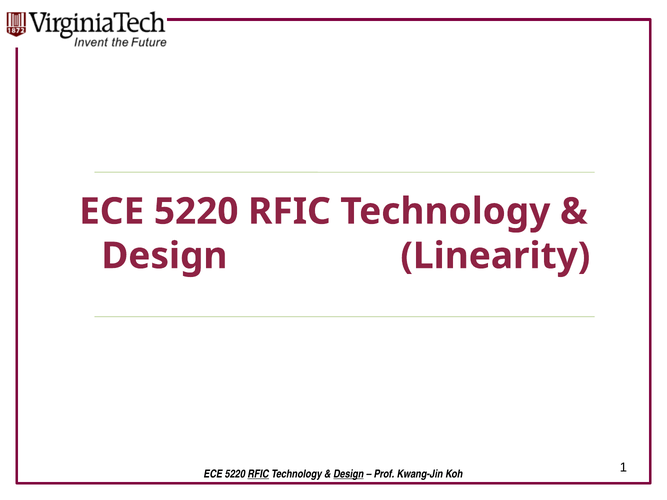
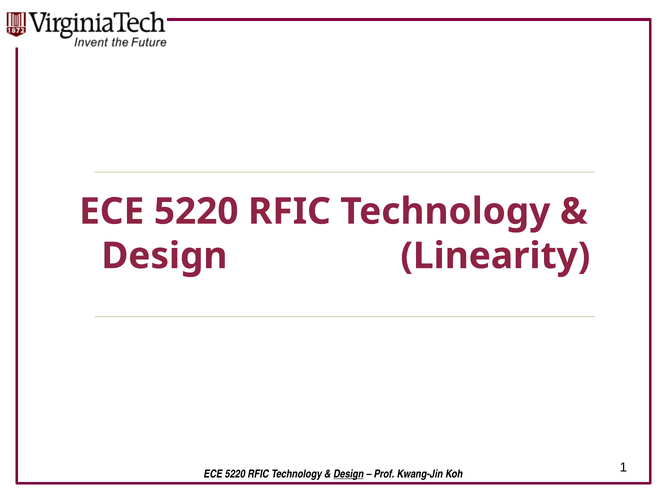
RFIC underline: present -> none (258, 474)
